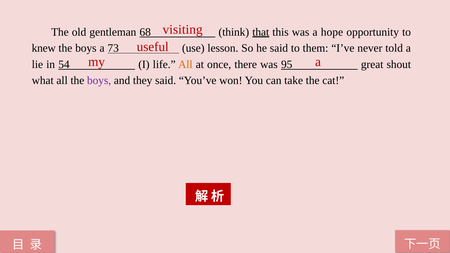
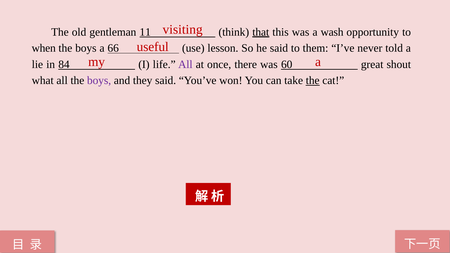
68: 68 -> 11 (145, 32)
hope: hope -> wash (332, 32)
knew: knew -> when (44, 48)
73: 73 -> 66 (113, 48)
54: 54 -> 84 (64, 64)
All colour: orange -> purple (185, 64)
95: 95 -> 60 (287, 64)
the underline: none -> present (313, 81)
